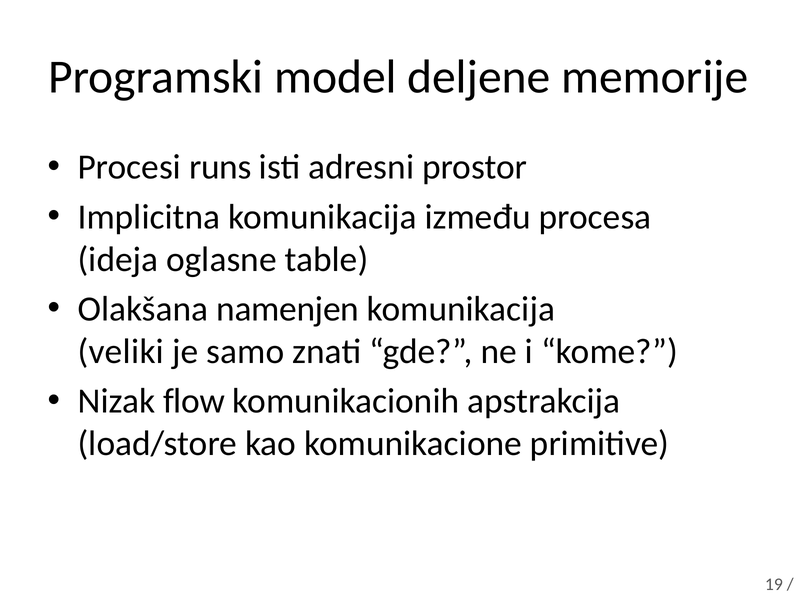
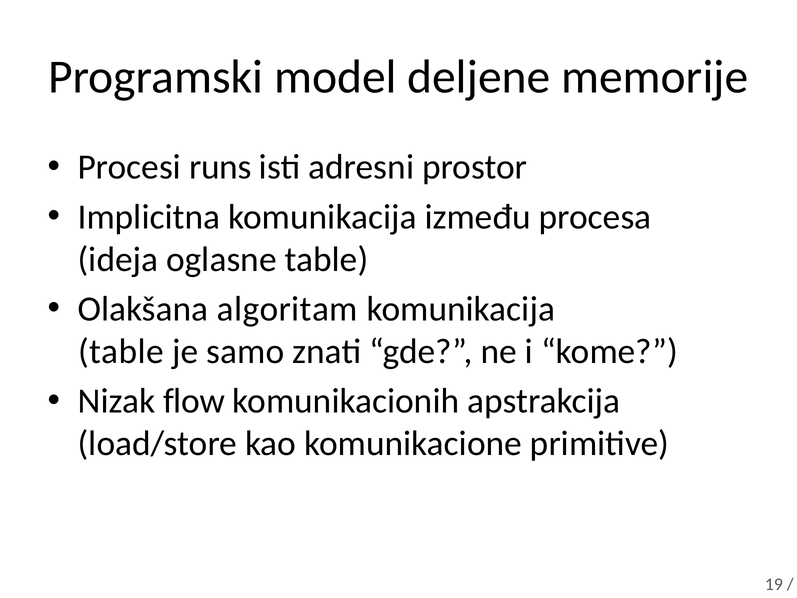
namenjen: namenjen -> algoritam (287, 309)
veliki: veliki -> table (121, 351)
